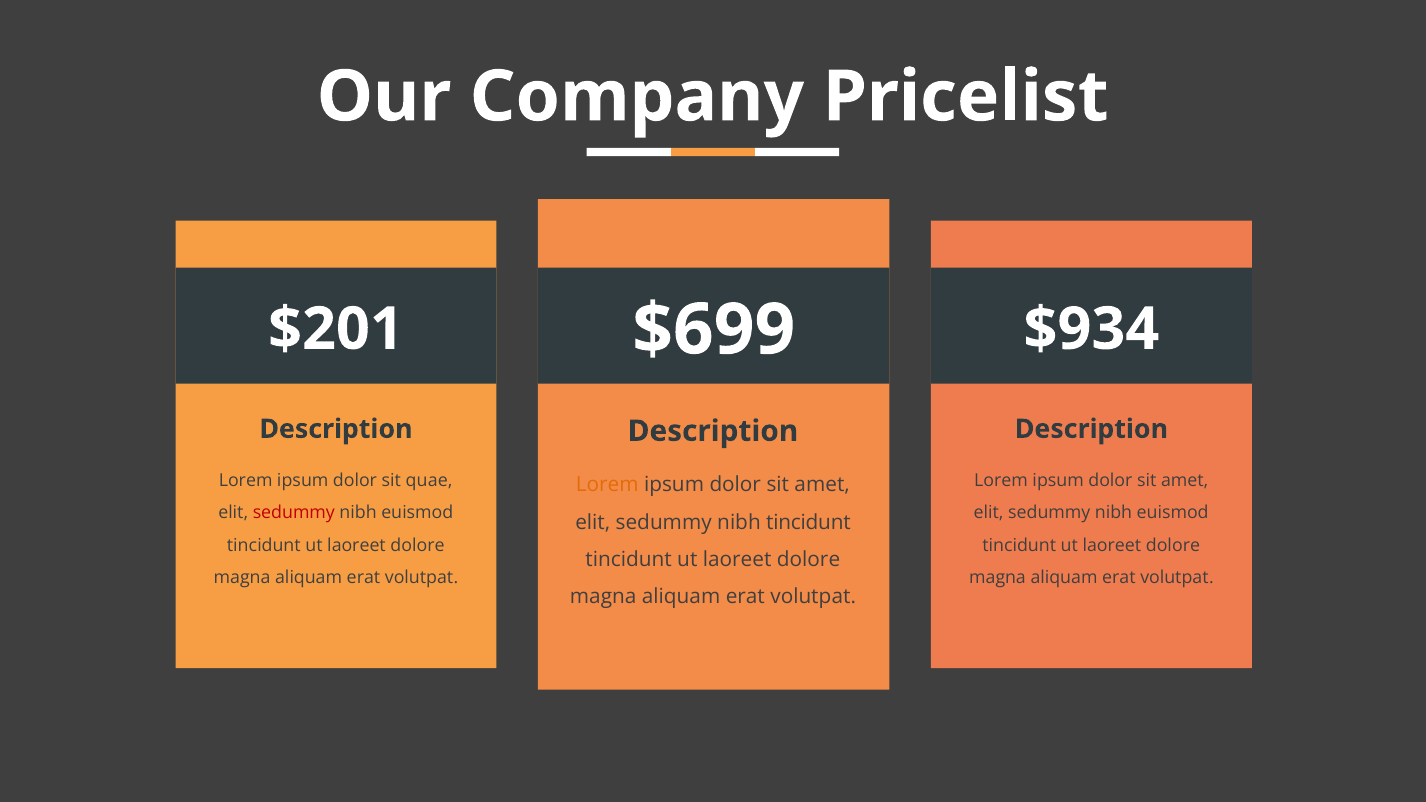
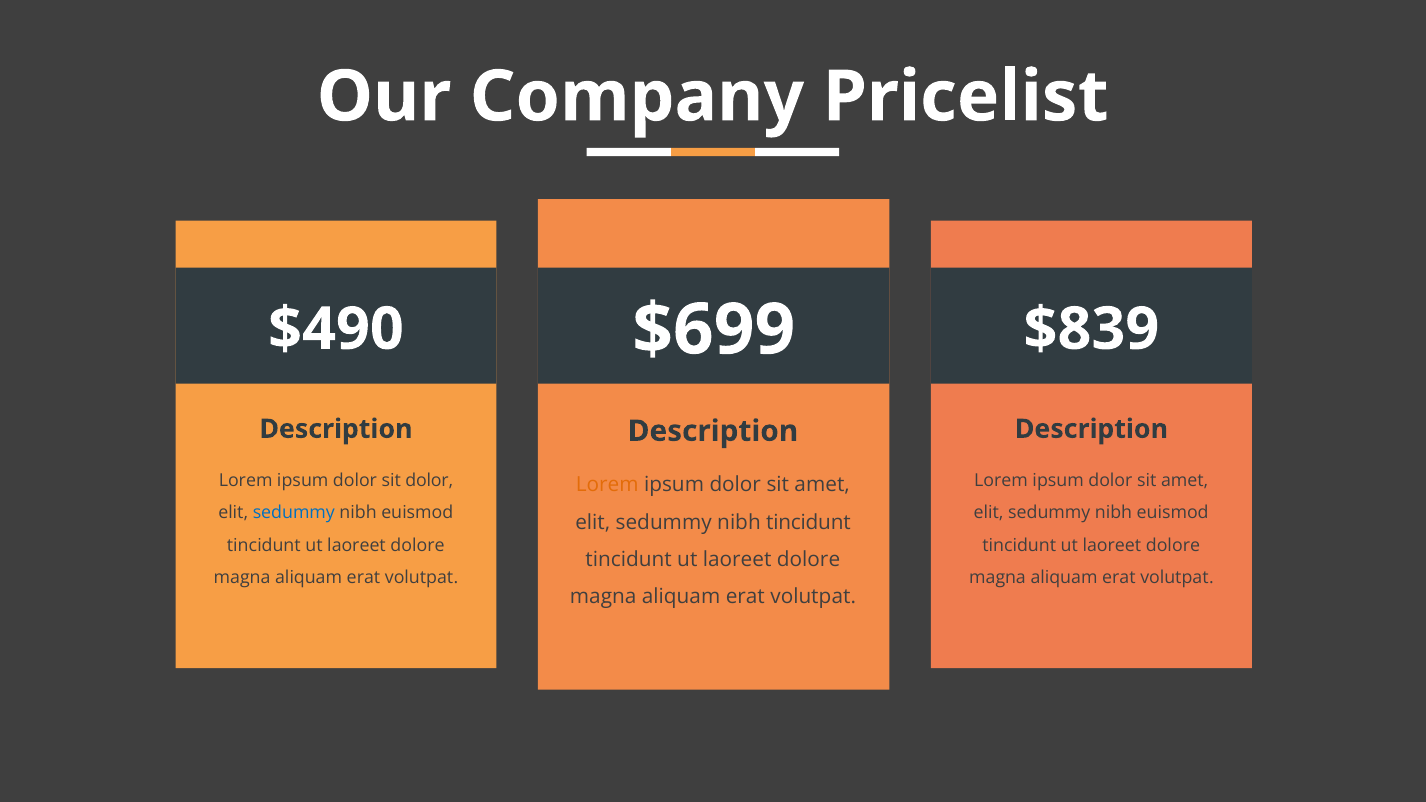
$201: $201 -> $490 (336, 329)
$934: $934 -> $839 (1091, 329)
sit quae: quae -> dolor (429, 481)
sedummy colour: red -> blue (294, 513)
